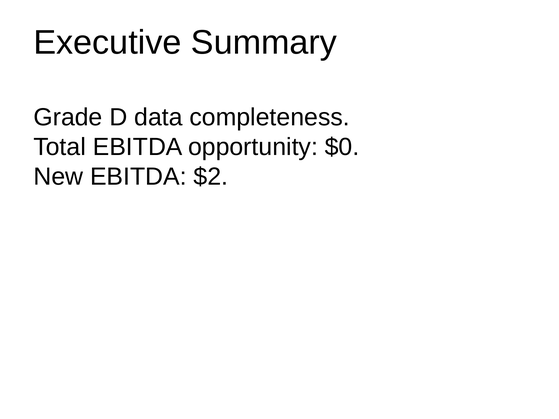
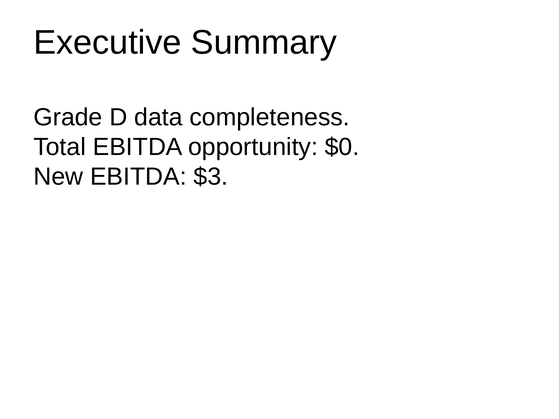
$2: $2 -> $3 (211, 177)
